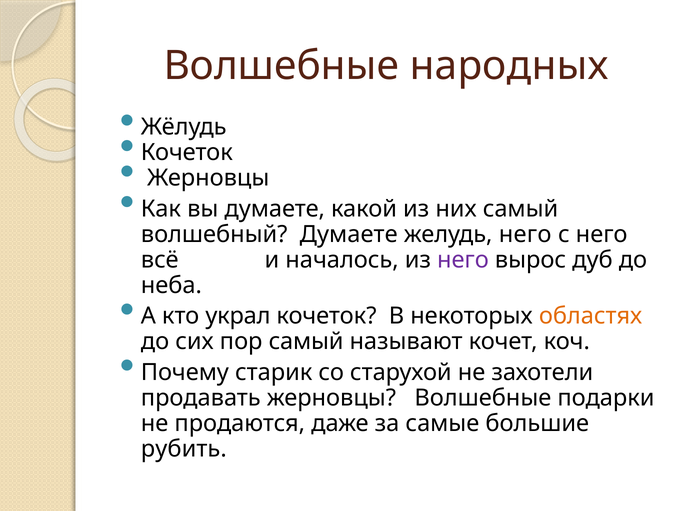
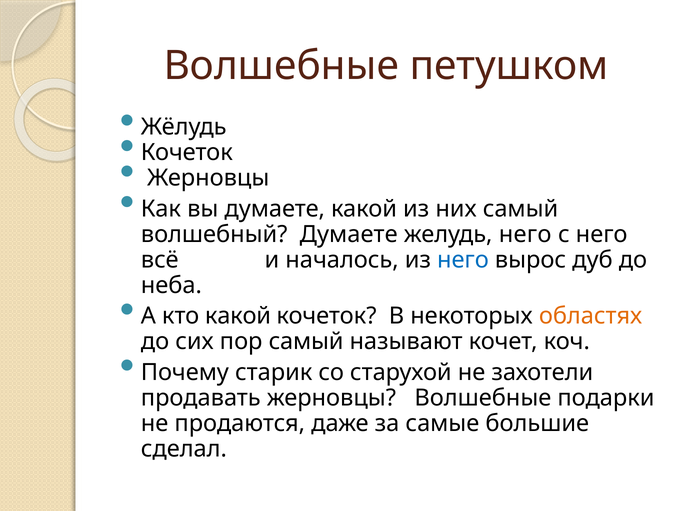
народных: народных -> петушком (509, 66)
него colour: purple -> blue (463, 260)
кто украл: украл -> какой (238, 316)
рубить: рубить -> сделал (184, 449)
